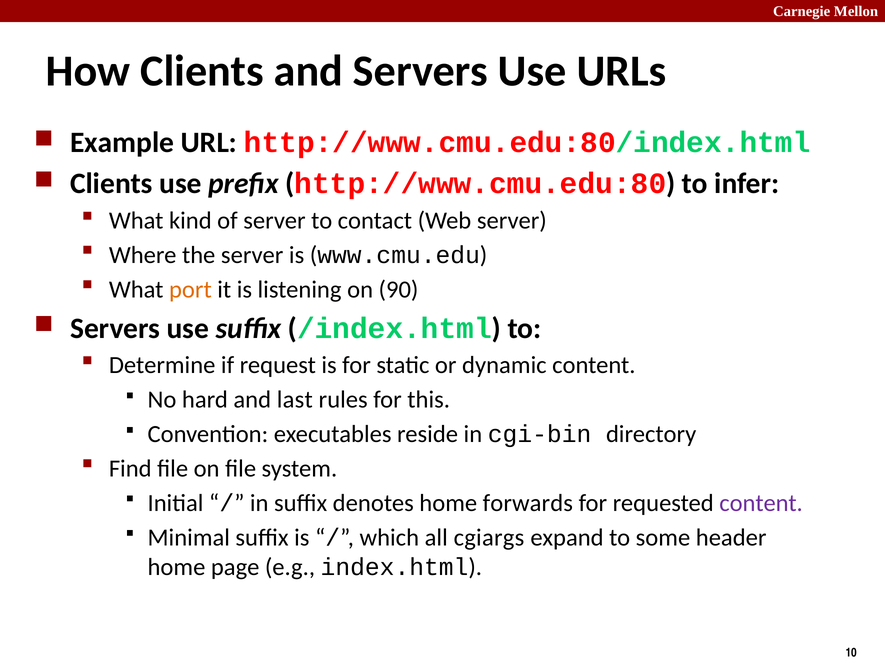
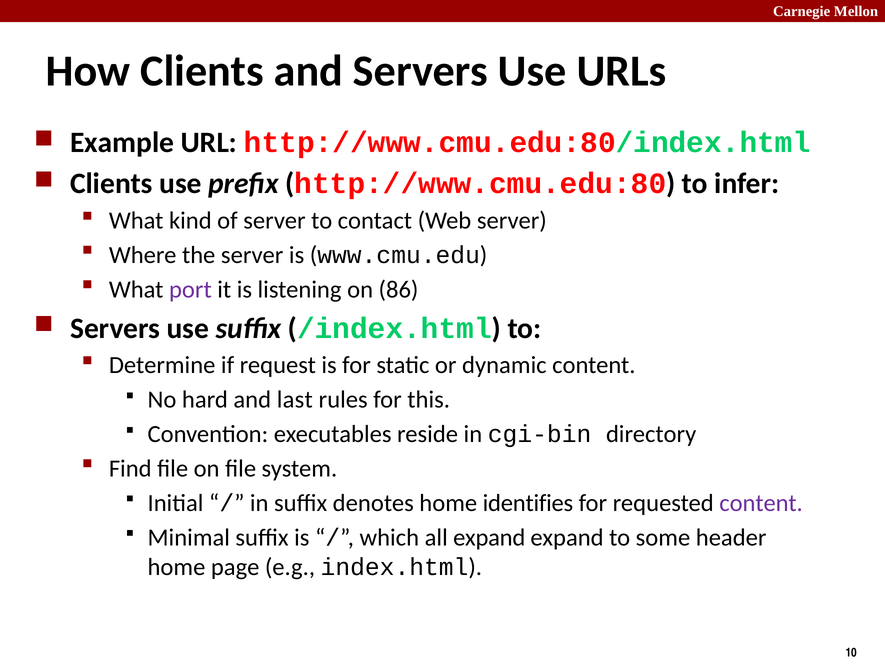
port colour: orange -> purple (190, 290)
90: 90 -> 86 (399, 290)
forwards: forwards -> identifies (528, 503)
all cgiargs: cgiargs -> expand (489, 537)
